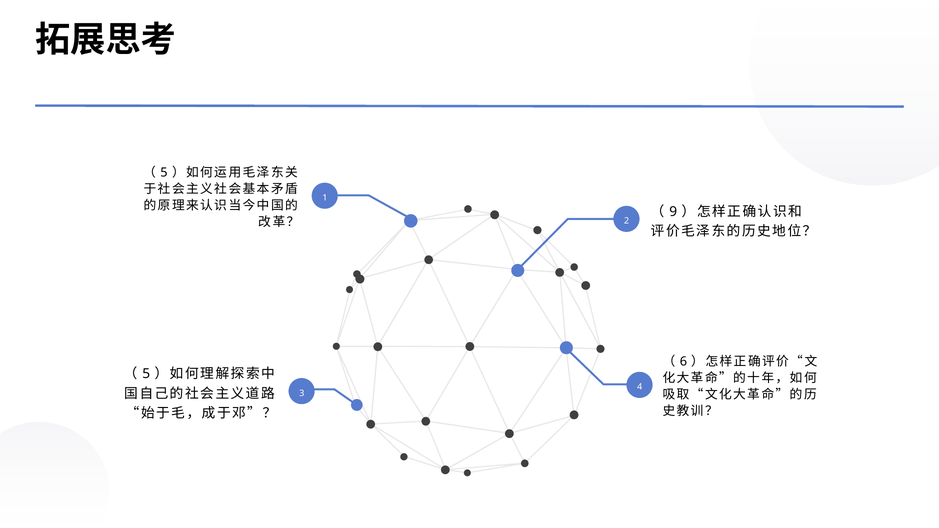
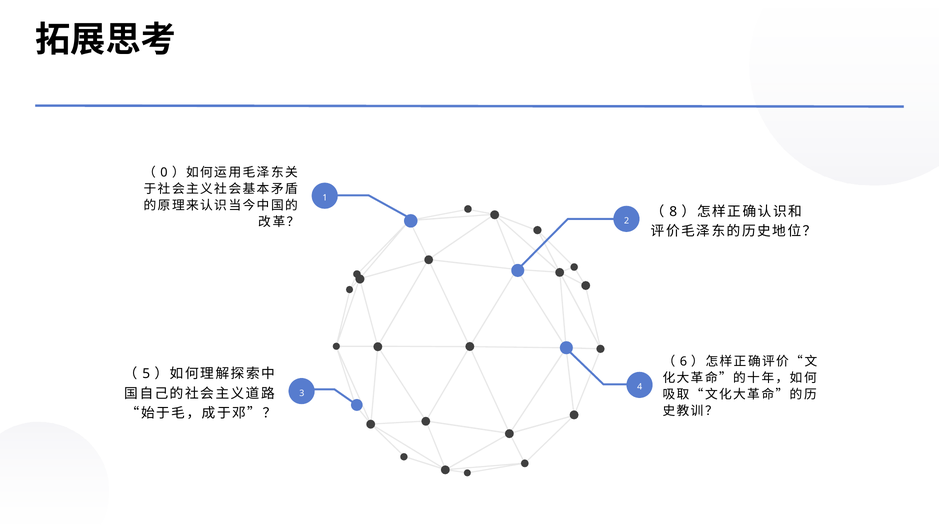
5: 5 -> 0 (164, 173)
9: 9 -> 8 (673, 212)
